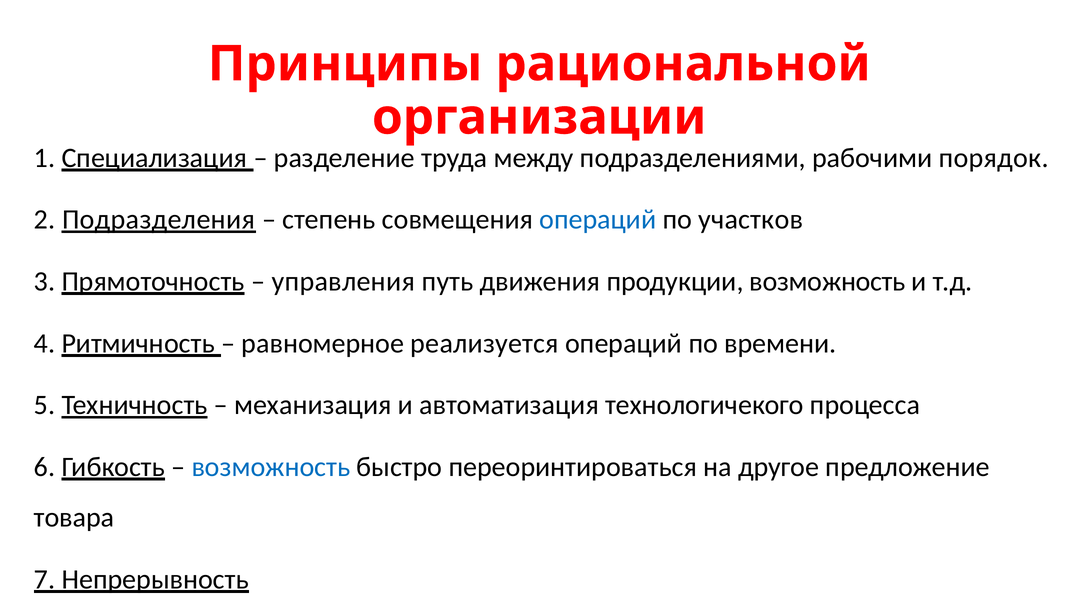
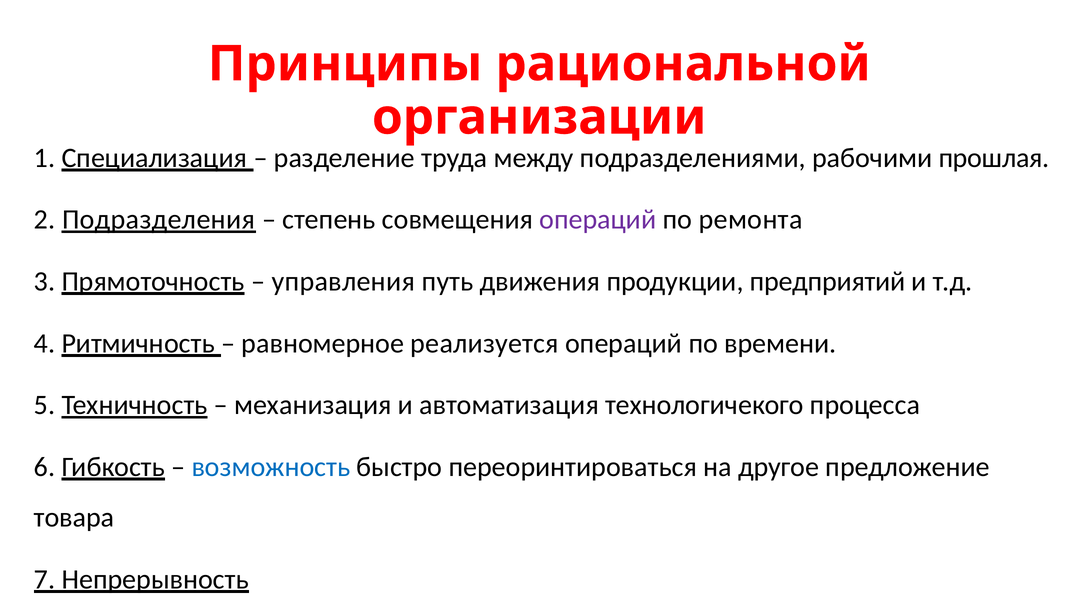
порядок: порядок -> прошлая (994, 158)
операций colour: blue -> purple (598, 220)
участков: участков -> ремонта (751, 220)
продукции возможность: возможность -> предприятий (828, 281)
